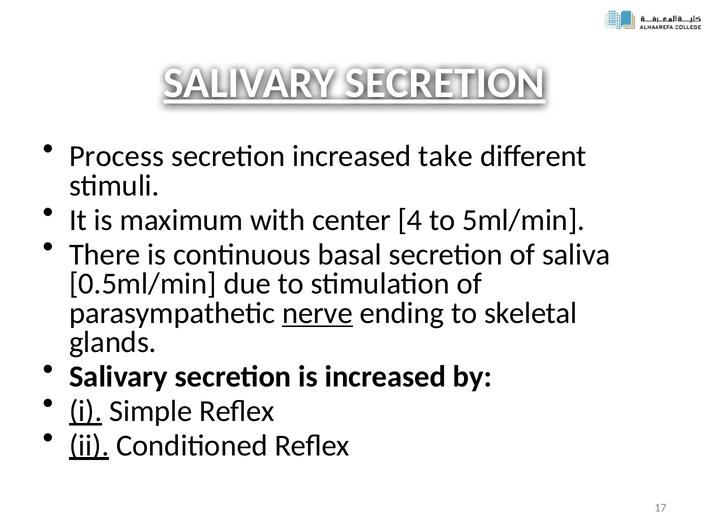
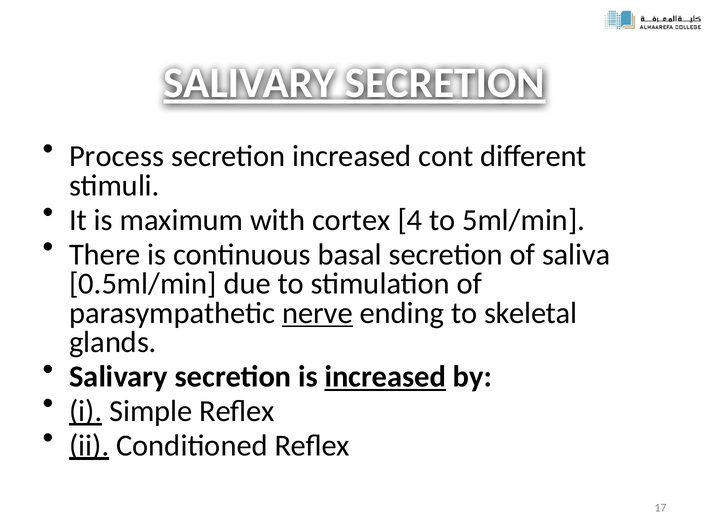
take: take -> cont (446, 156)
center: center -> cortex (351, 220)
increased underline: none -> present (385, 377)
